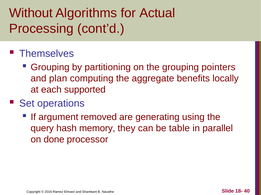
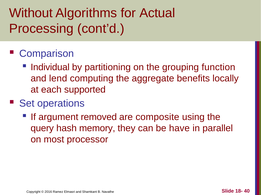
Themselves: Themselves -> Comparison (47, 54)
Grouping: Grouping -> Individual (50, 67)
pointers: pointers -> function (218, 67)
plan: plan -> lend (58, 79)
generating: generating -> composite (157, 117)
table: table -> have (179, 129)
done: done -> most (54, 140)
